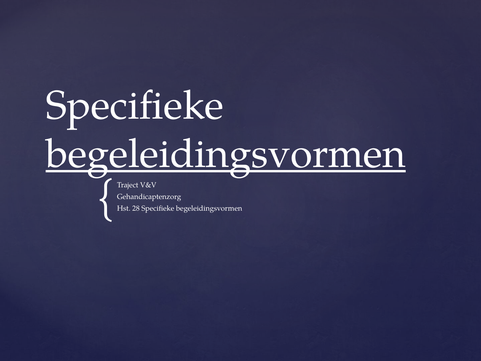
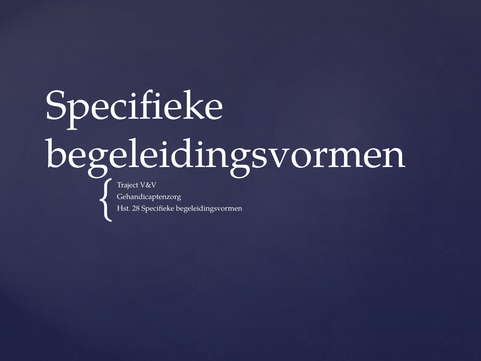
begeleidingsvormen underline: present -> none (226, 154)
